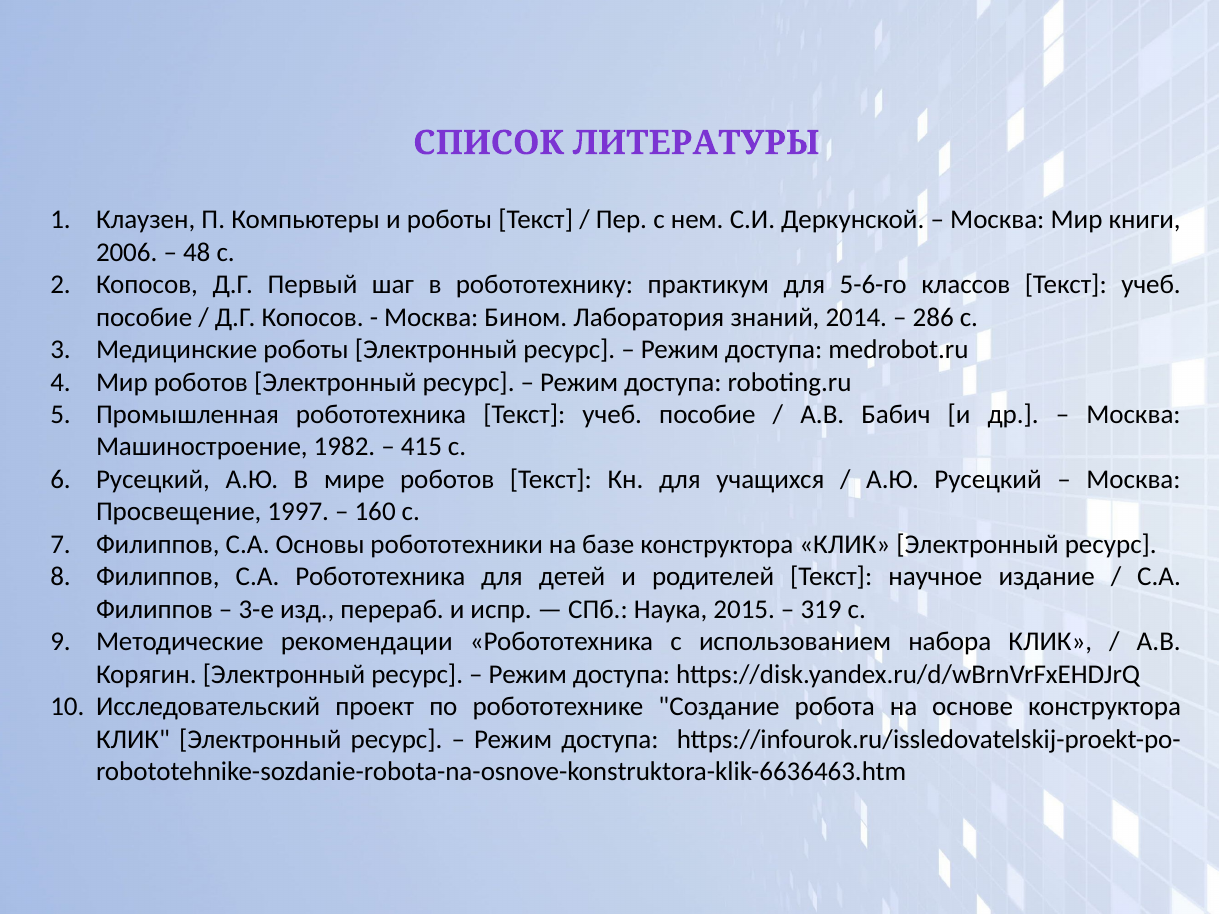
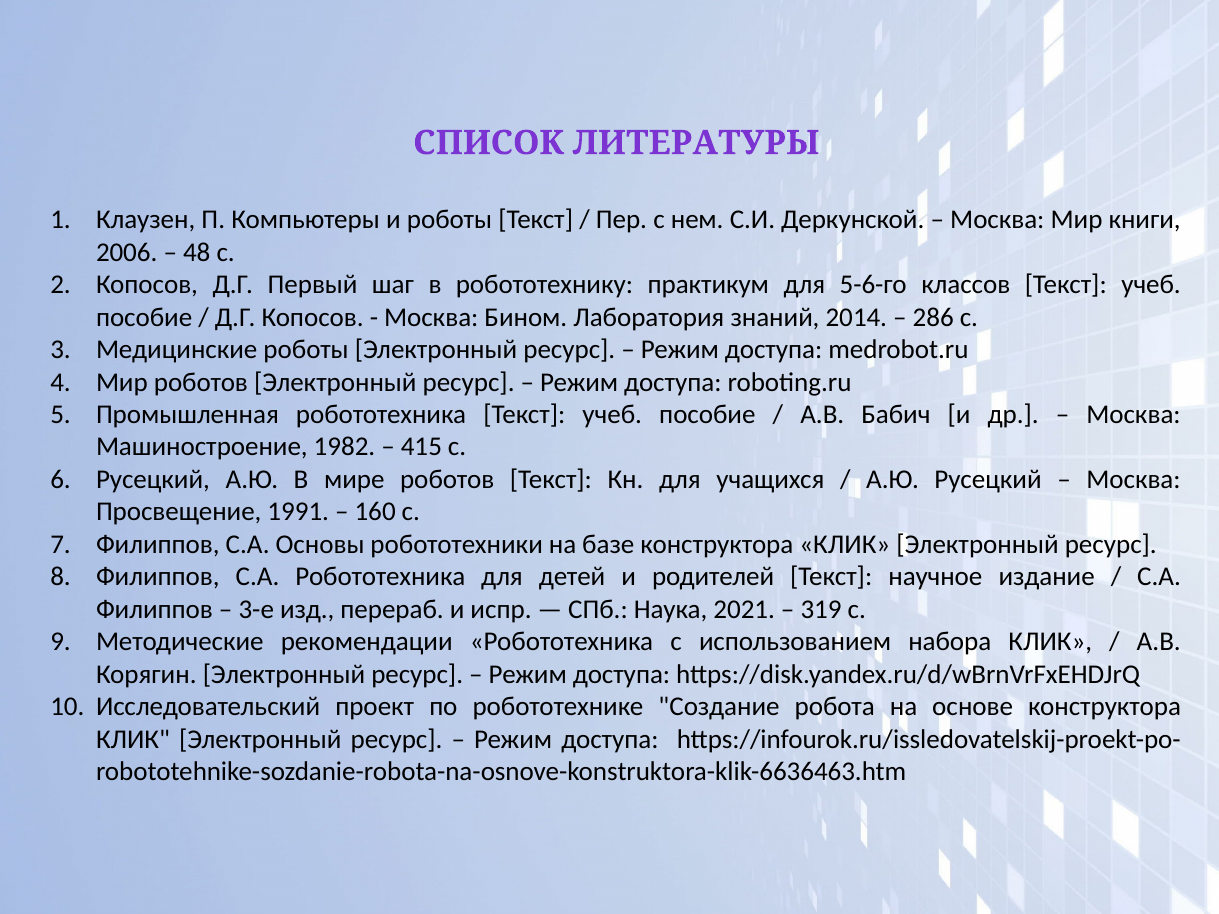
1997: 1997 -> 1991 (298, 512)
2015: 2015 -> 2021 (744, 610)
